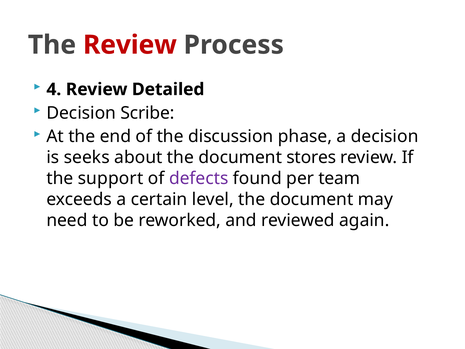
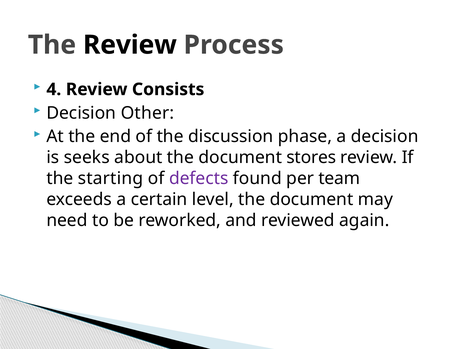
Review colour: red -> black (130, 45)
Detailed: Detailed -> Consists (168, 89)
Scribe: Scribe -> Other (147, 113)
support: support -> starting (111, 178)
